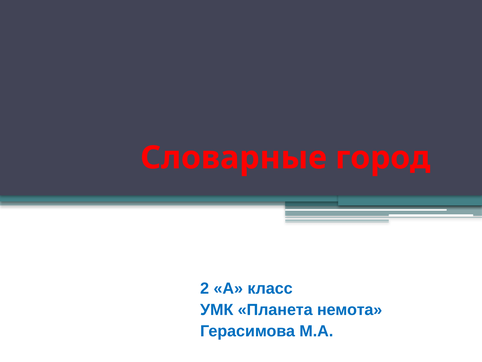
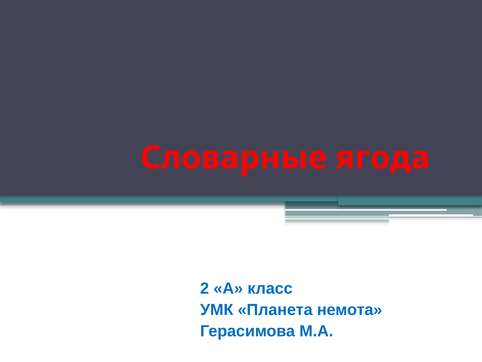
город: город -> ягода (383, 158)
